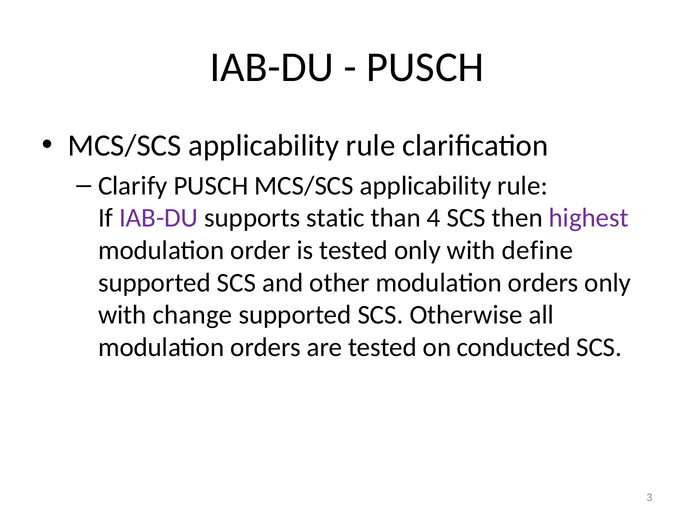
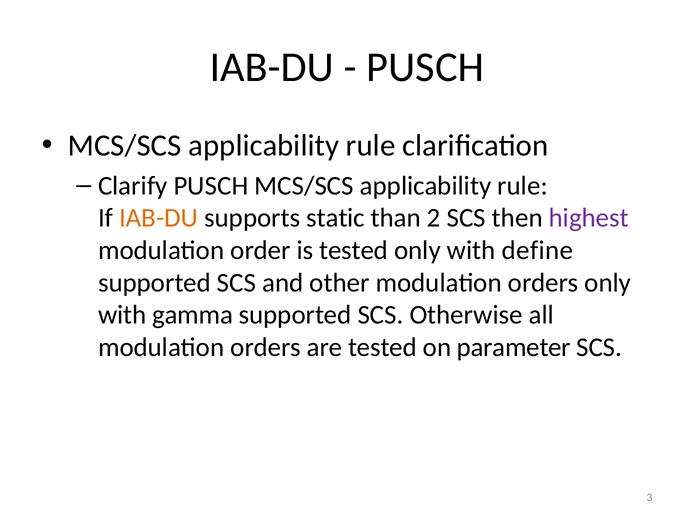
IAB-DU colour: purple -> orange (159, 218)
4: 4 -> 2 (434, 218)
change: change -> gamma (193, 315)
conducted: conducted -> parameter (514, 347)
